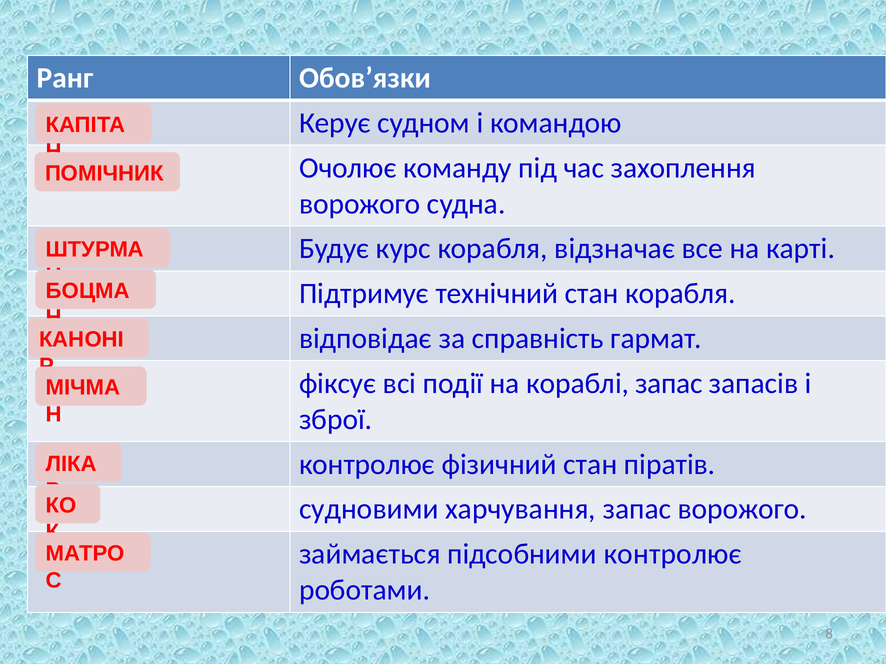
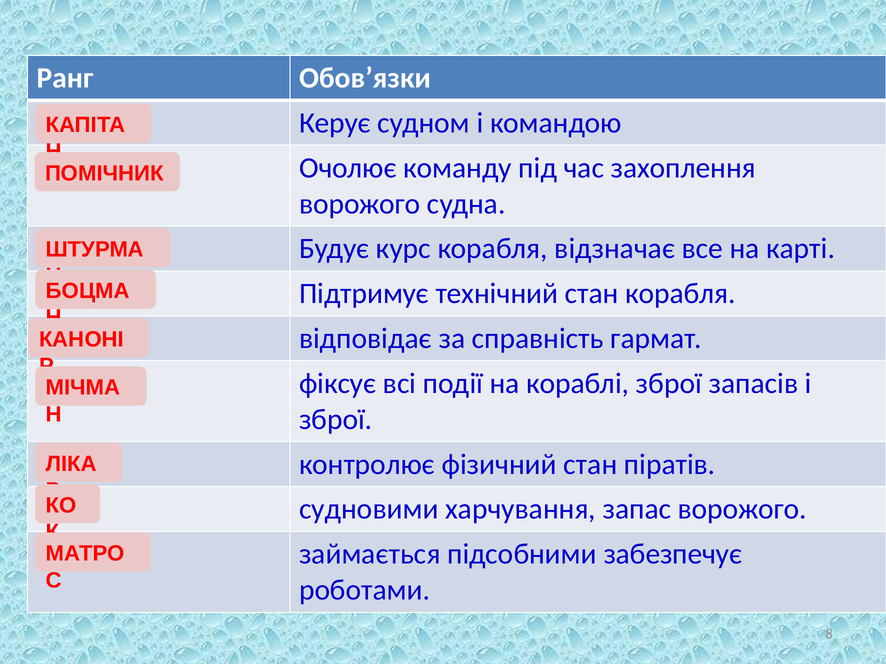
кораблі запас: запас -> зброї (669, 384)
підсобними контролює: контролює -> забезпечує (673, 554)
